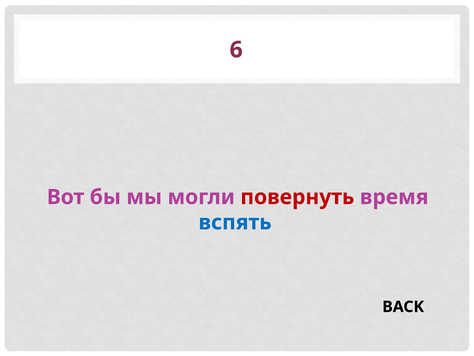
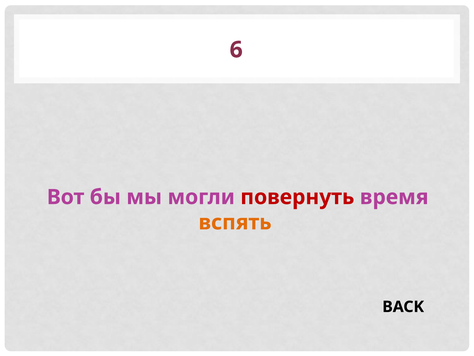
вспять colour: blue -> orange (235, 222)
